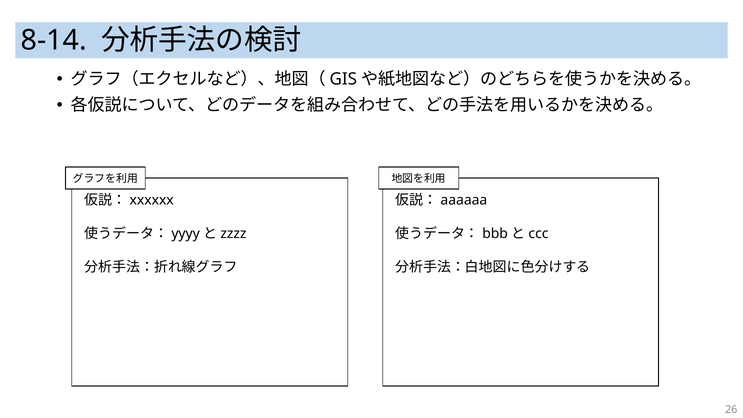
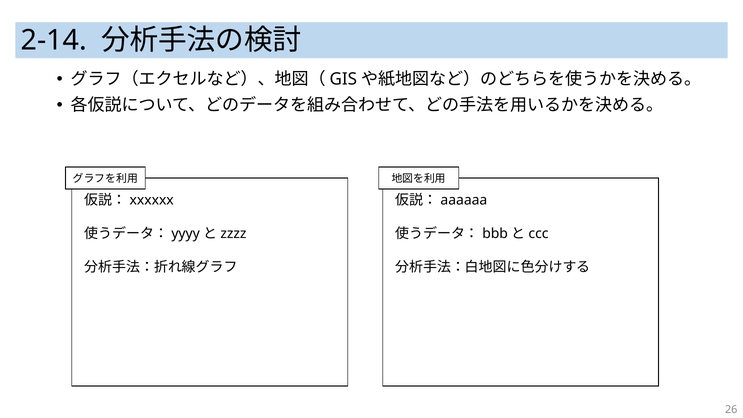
8-14: 8-14 -> 2-14 (54, 40)
